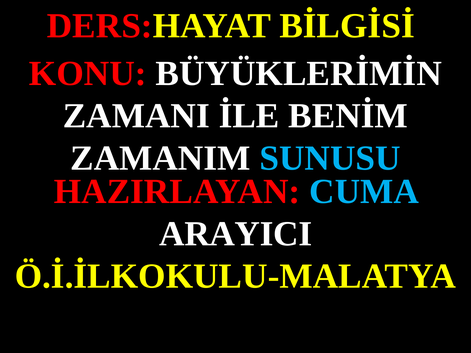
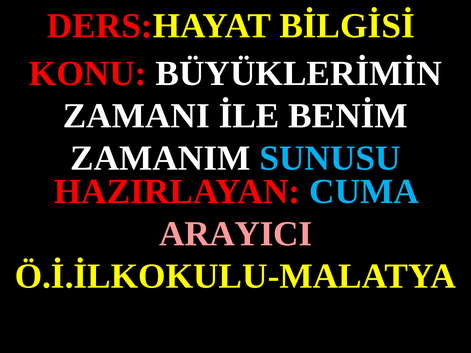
ARAYICI colour: white -> pink (236, 234)
